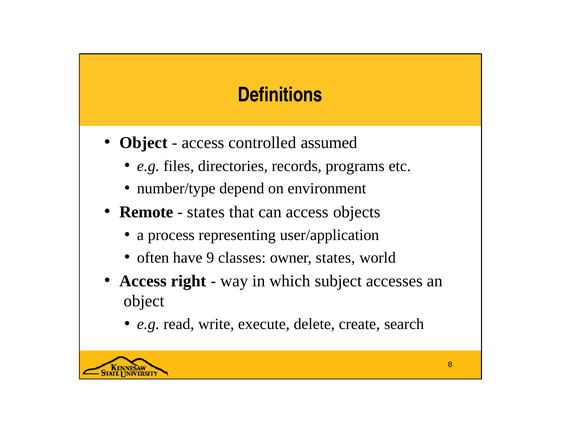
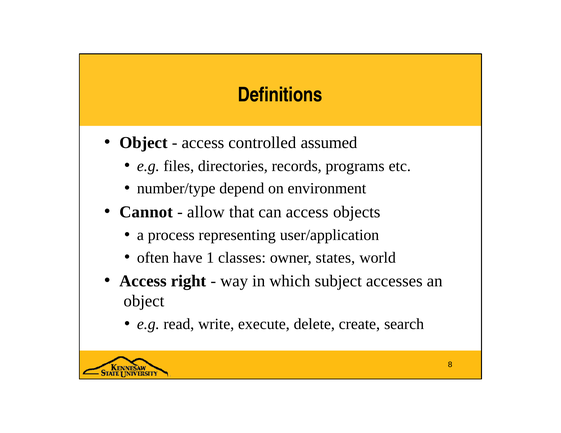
Remote: Remote -> Cannot (146, 212)
states: states -> allow (206, 212)
9: 9 -> 1 (210, 258)
